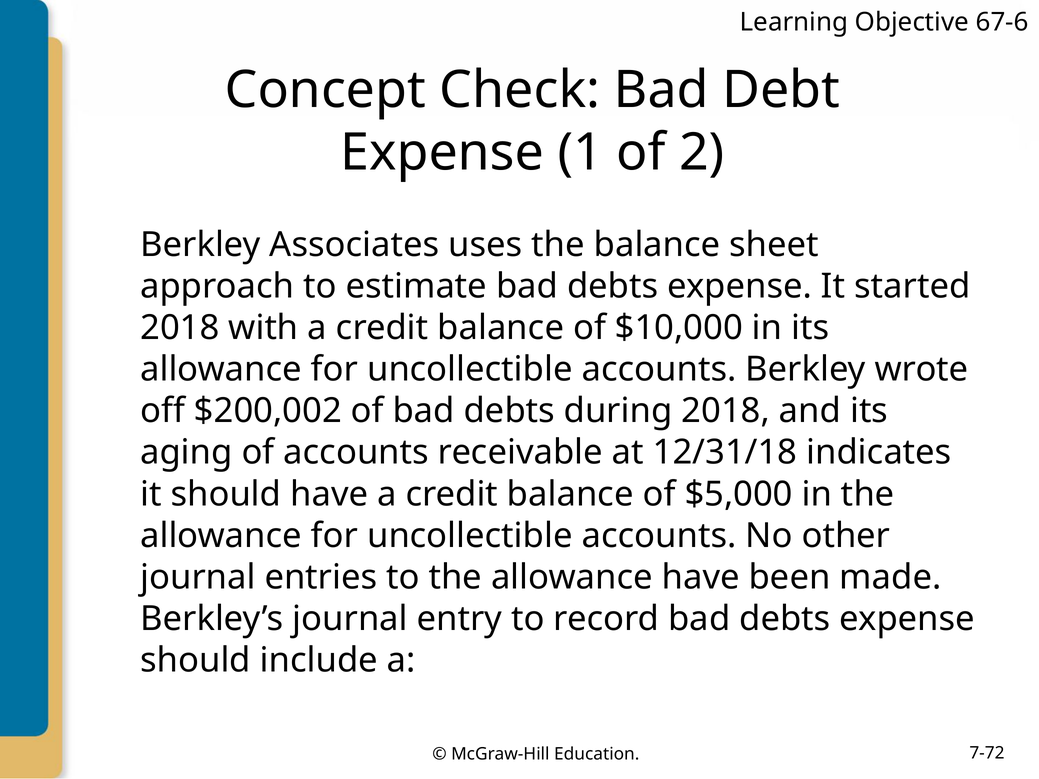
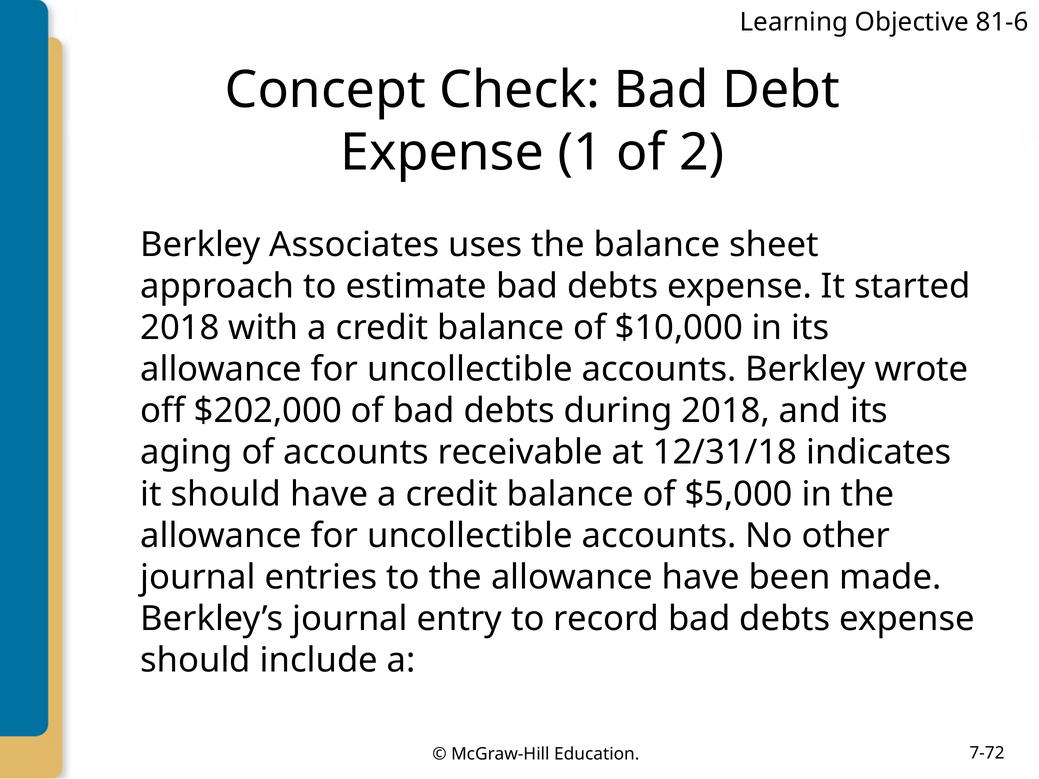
67-6: 67-6 -> 81-6 (1002, 22)
$200,002: $200,002 -> $202,000 (268, 411)
